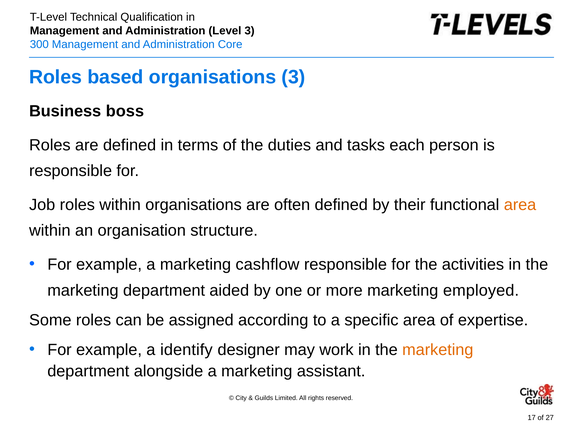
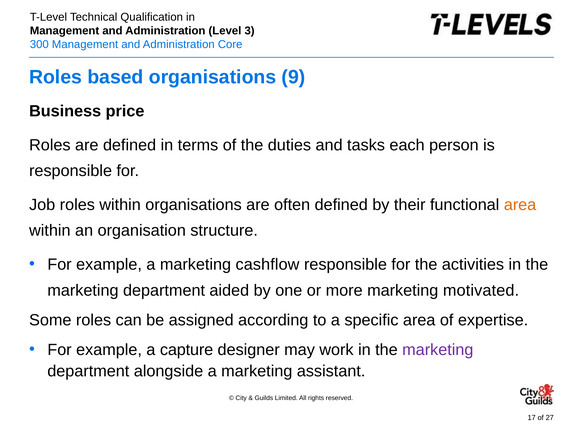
organisations 3: 3 -> 9 (293, 77)
boss: boss -> price (125, 111)
employed: employed -> motivated (481, 291)
identify: identify -> capture (187, 350)
marketing colour: orange -> purple (438, 350)
